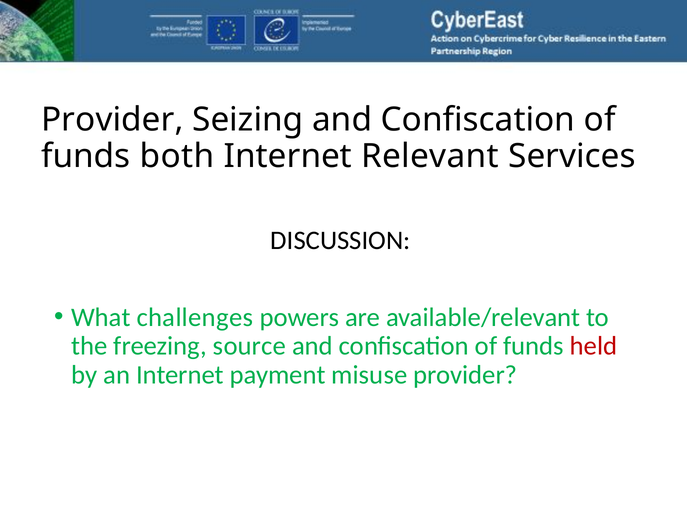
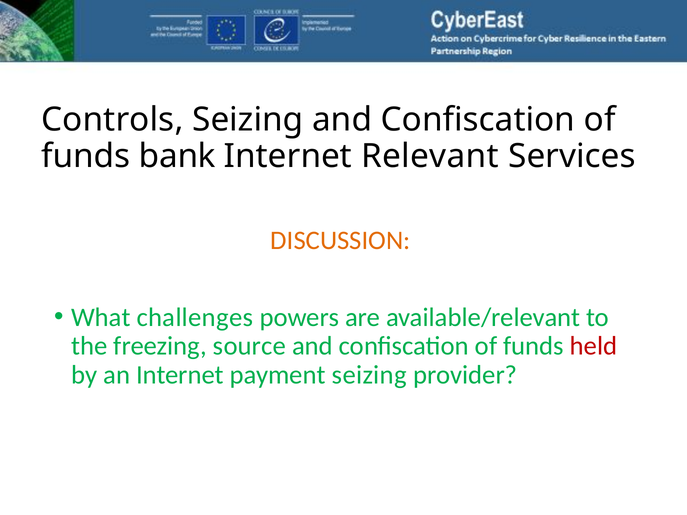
Provider: Provider -> Controls (112, 120)
both: both -> bank (177, 156)
DISCUSSION colour: black -> orange (340, 241)
payment misuse: misuse -> seizing (369, 375)
